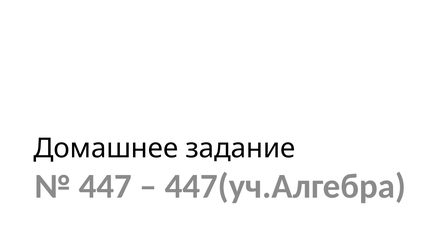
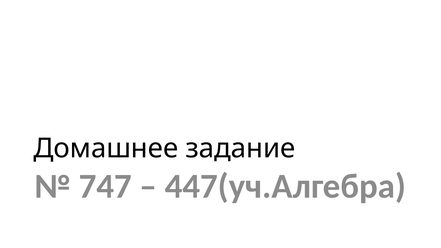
447: 447 -> 747 (105, 186)
